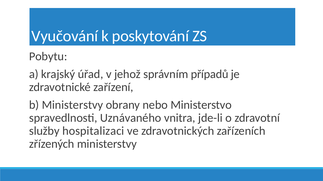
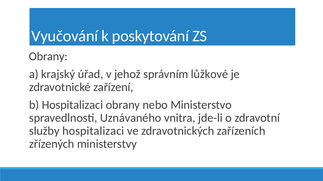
Pobytu: Pobytu -> Obrany (48, 57)
případů: případů -> lůžkové (210, 74)
b Ministerstvy: Ministerstvy -> Hospitalizaci (72, 105)
